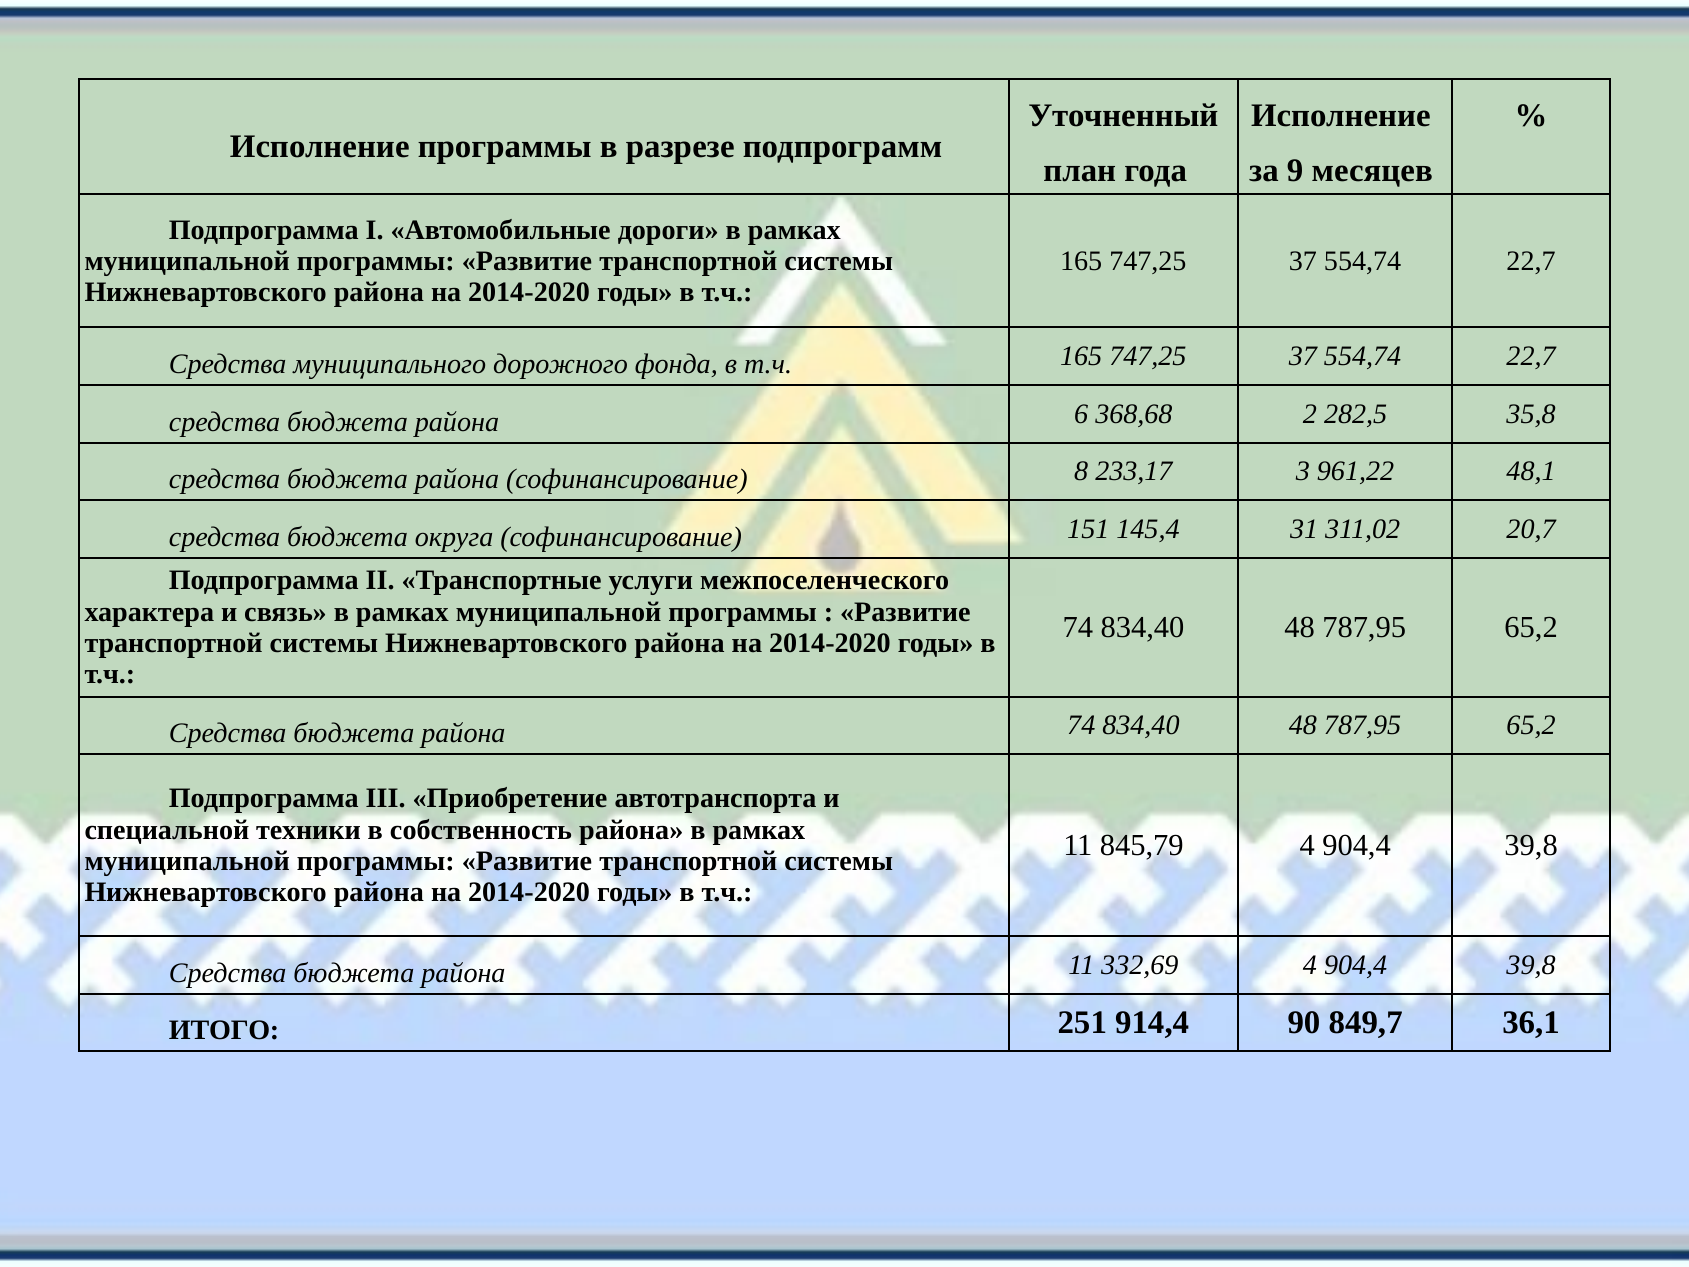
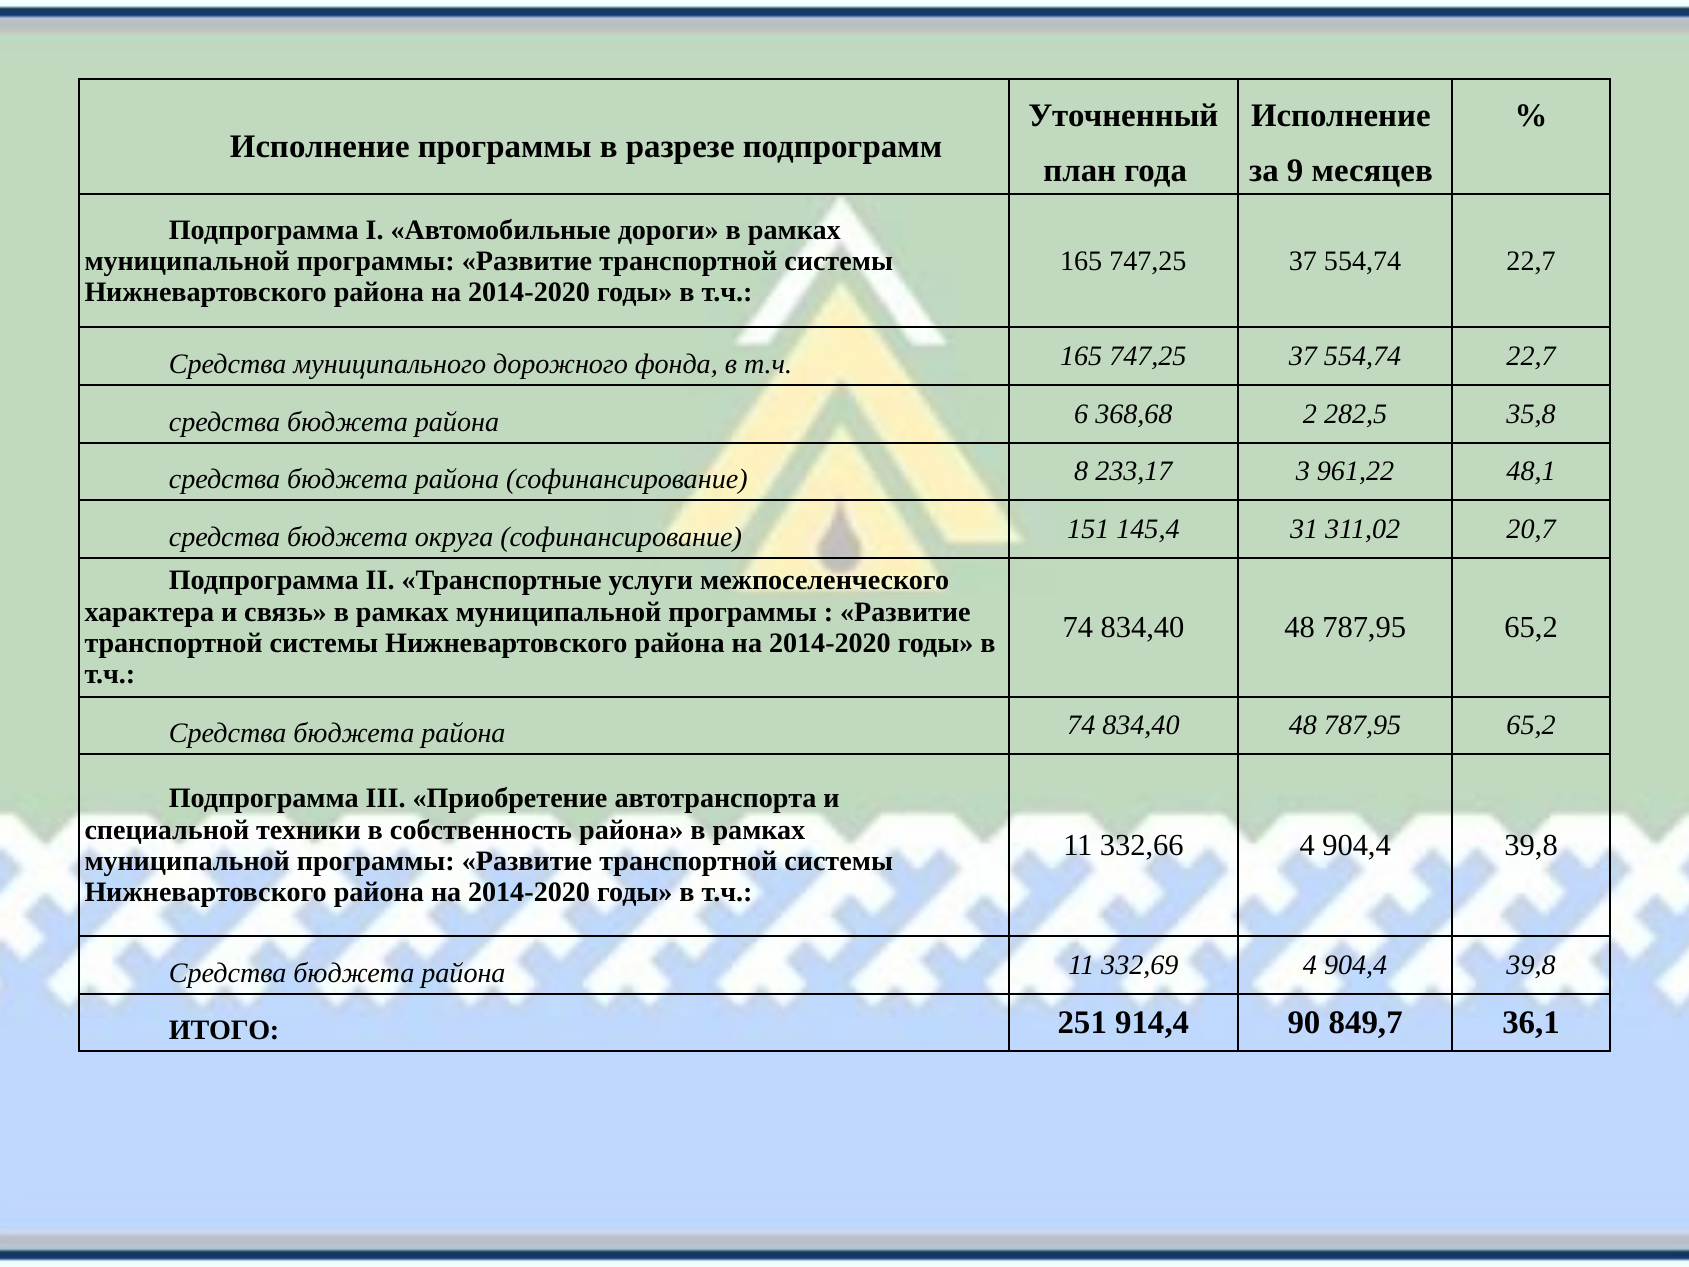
845,79: 845,79 -> 332,66 (1142, 845)
